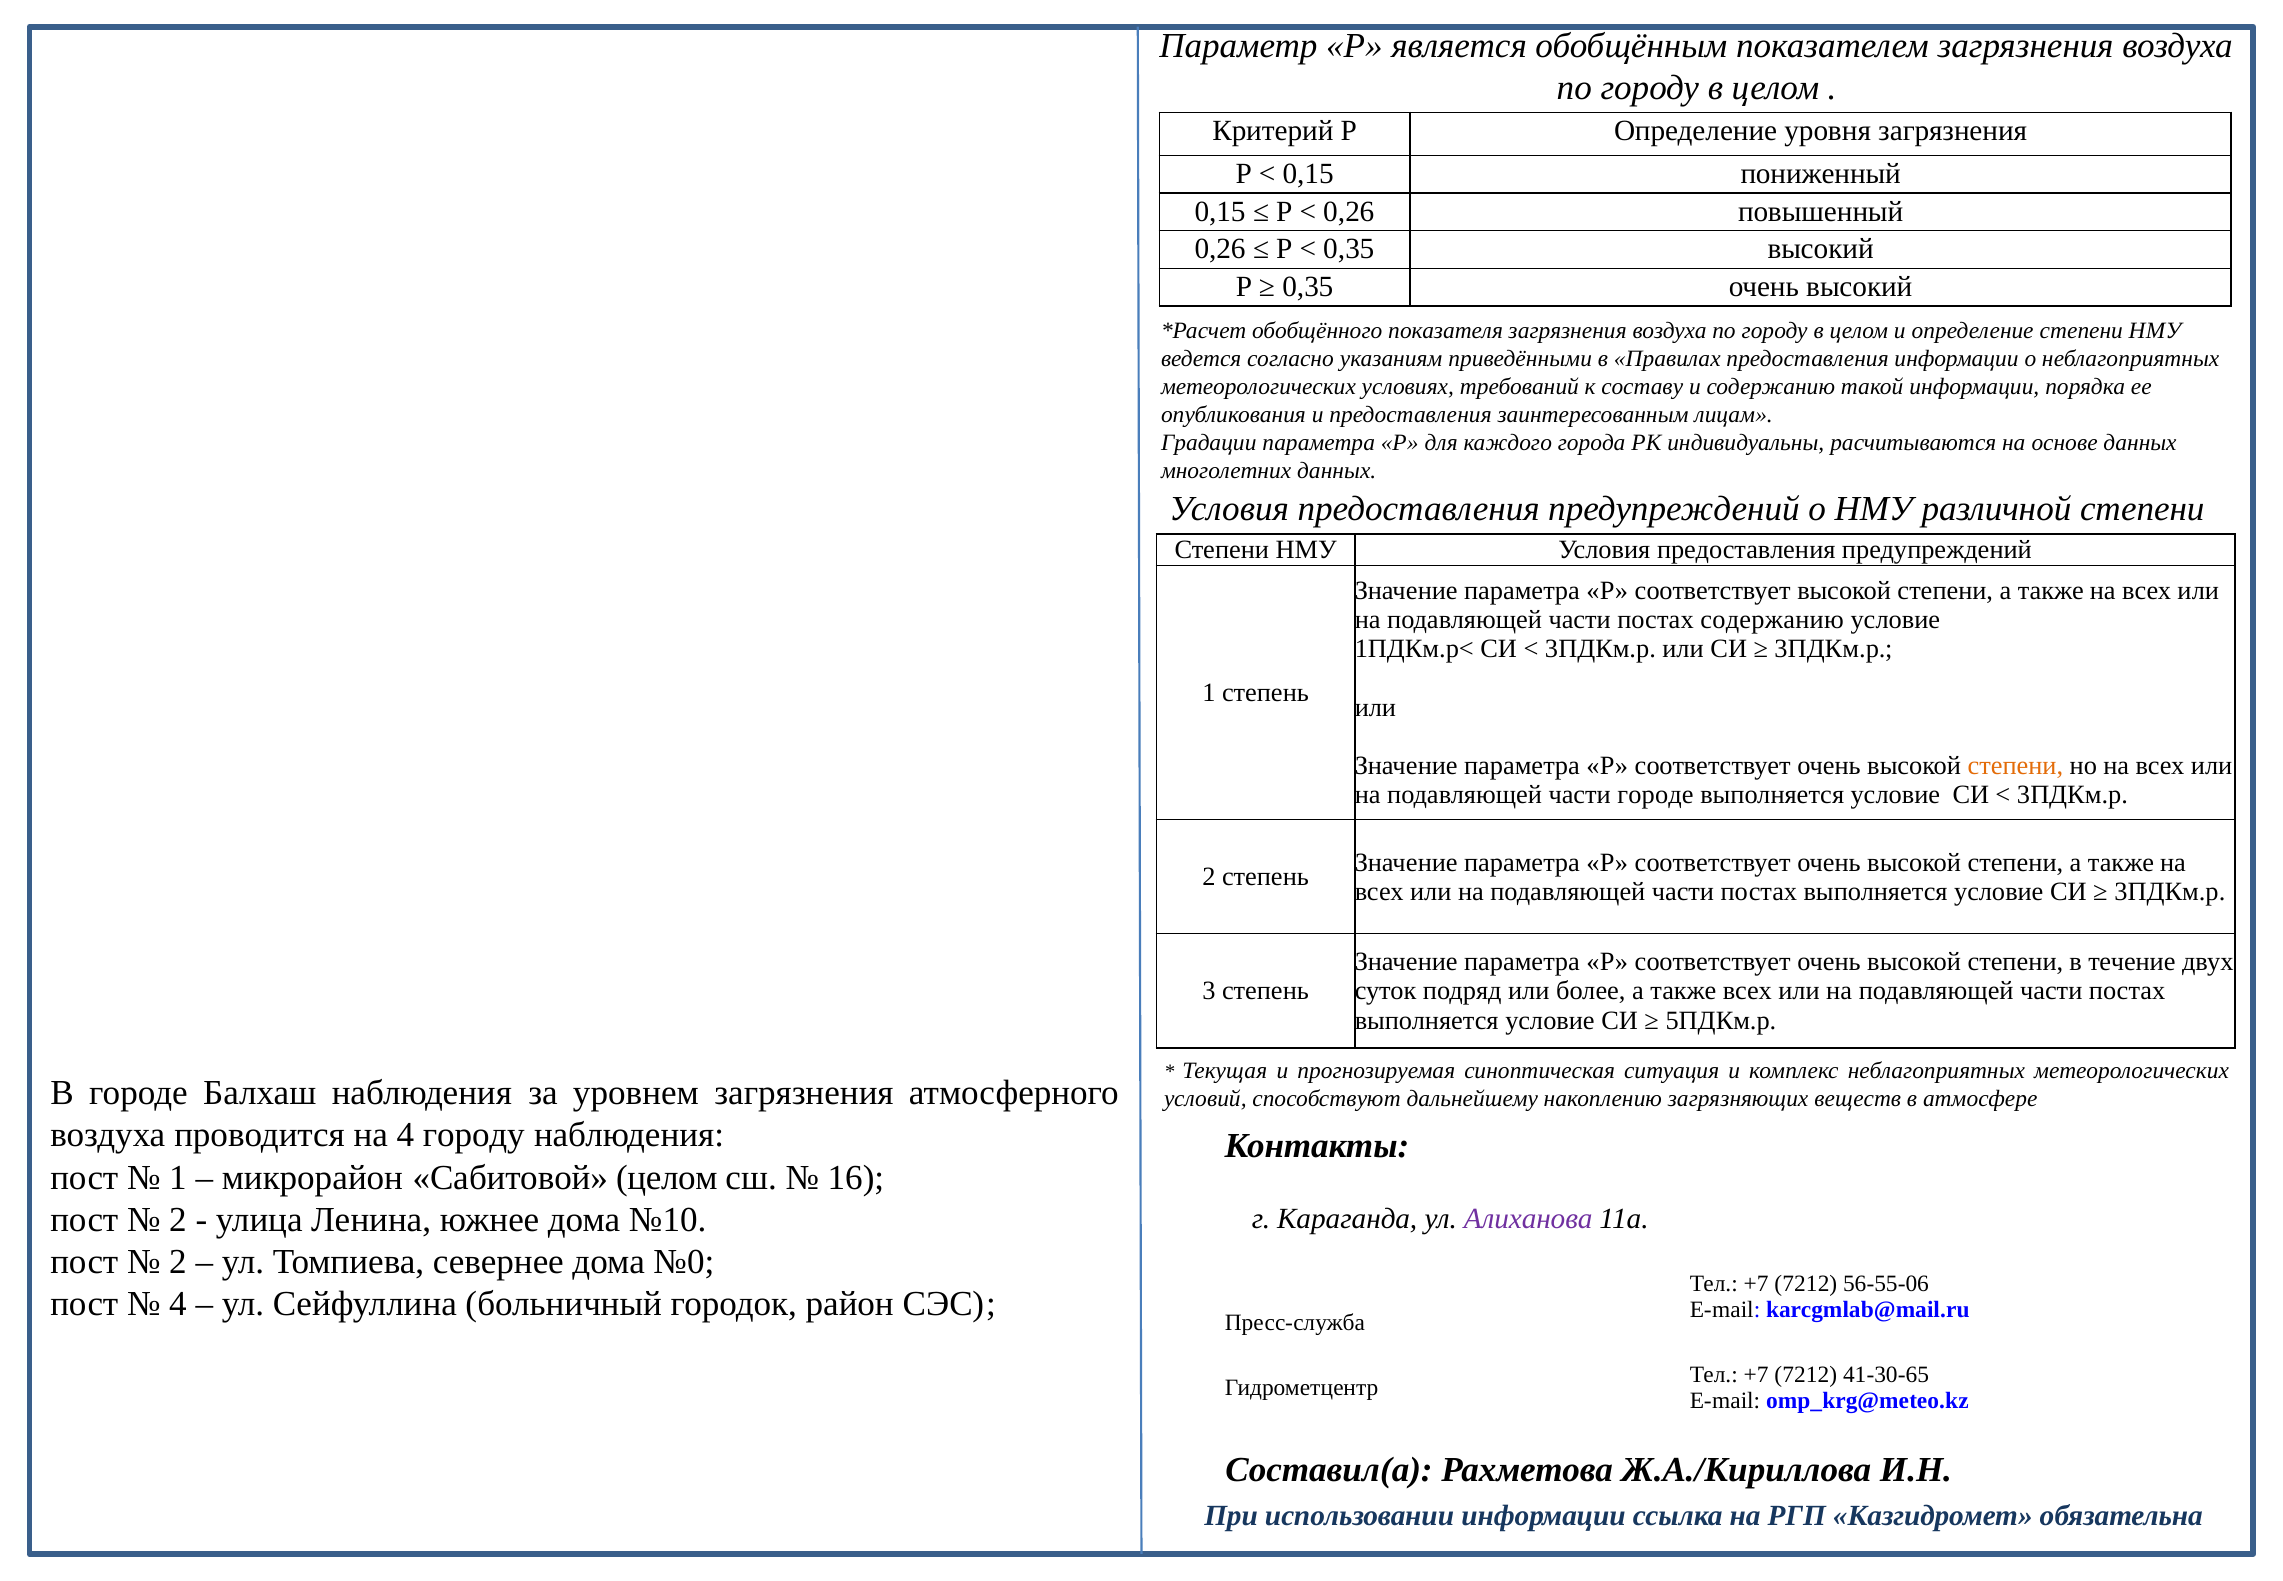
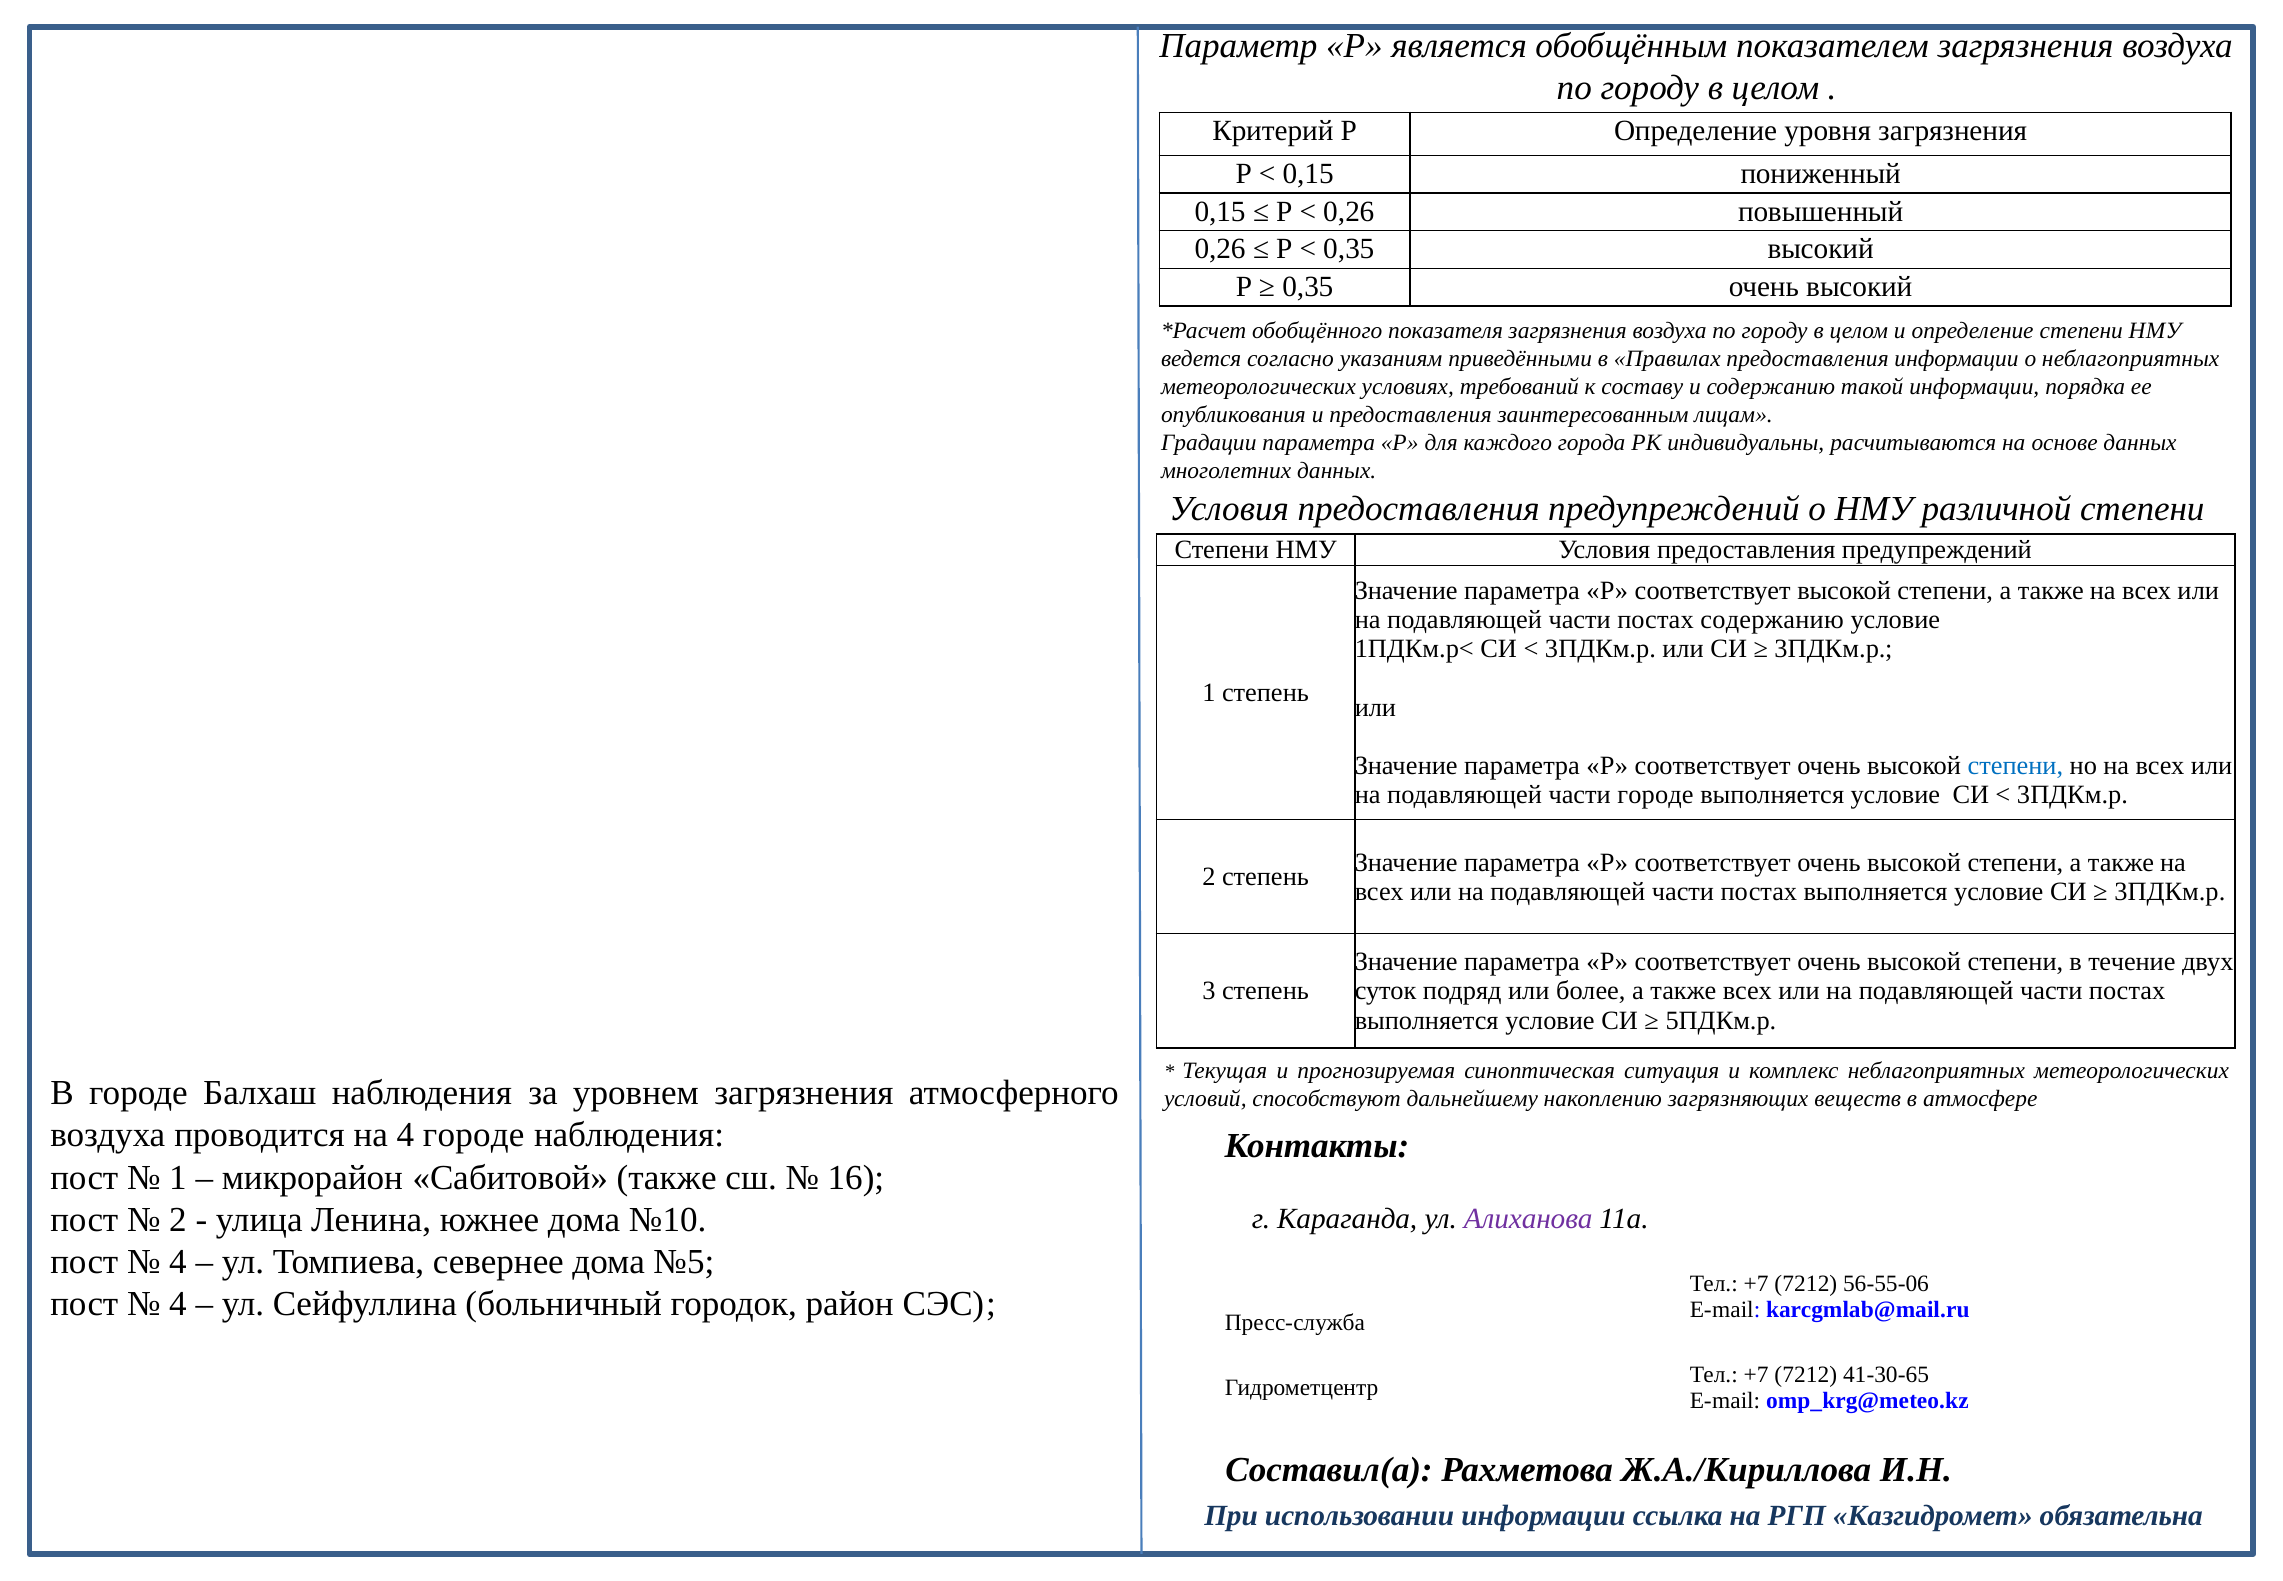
степени colour: orange -> blue (2015, 766)
4 городу: городу -> городе (474, 1135)
Сабитовой целом: целом -> также (667, 1177)
2: 2 -> 4 (178, 1261)
№0: №0 -> №5 (684, 1261)
